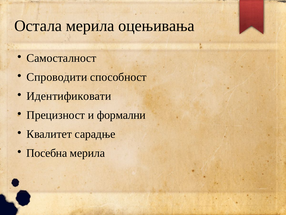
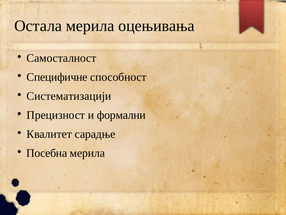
Спроводити: Спроводити -> Специфичне (57, 77)
Идентификовати: Идентификовати -> Систематизацији (69, 96)
